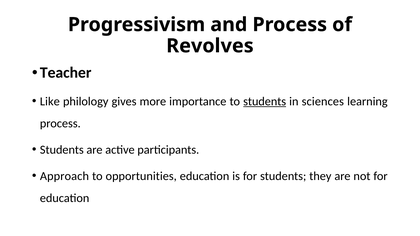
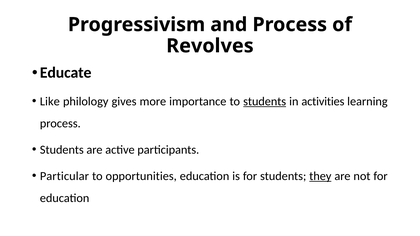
Teacher: Teacher -> Educate (66, 73)
sciences: sciences -> activities (323, 101)
Approach: Approach -> Particular (64, 176)
they underline: none -> present (320, 176)
